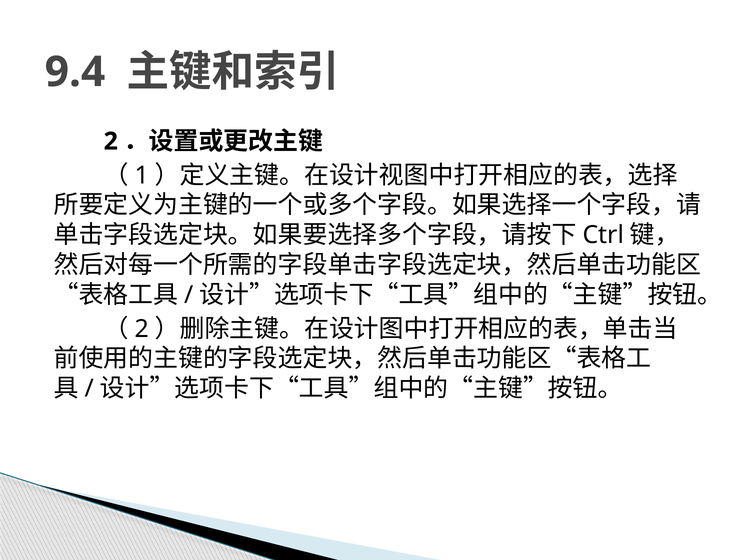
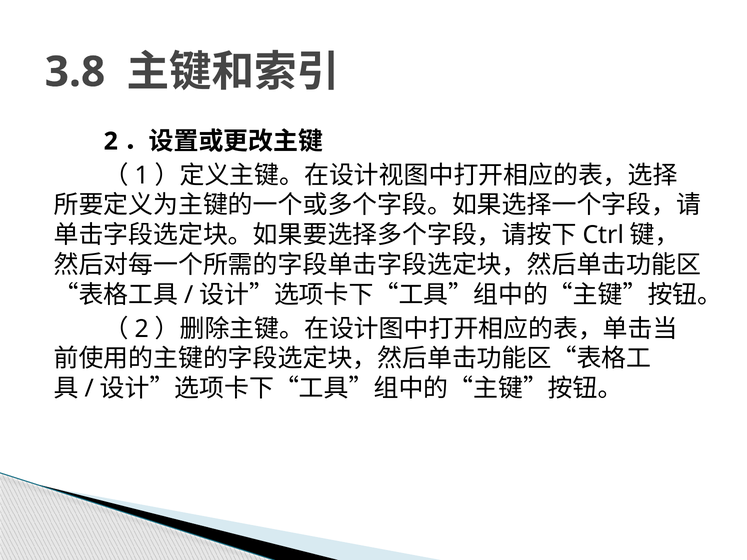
9.4: 9.4 -> 3.8 (75, 72)
